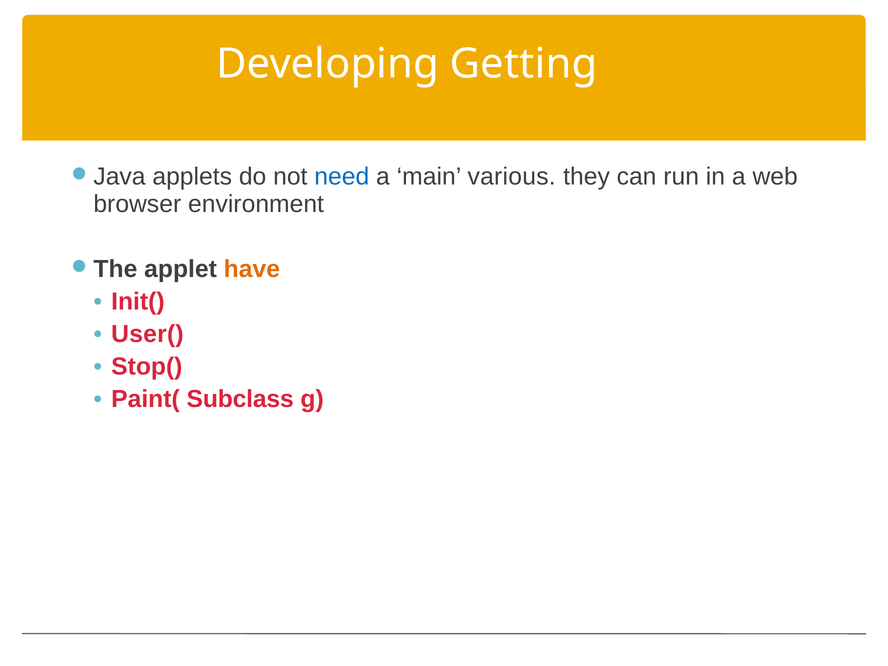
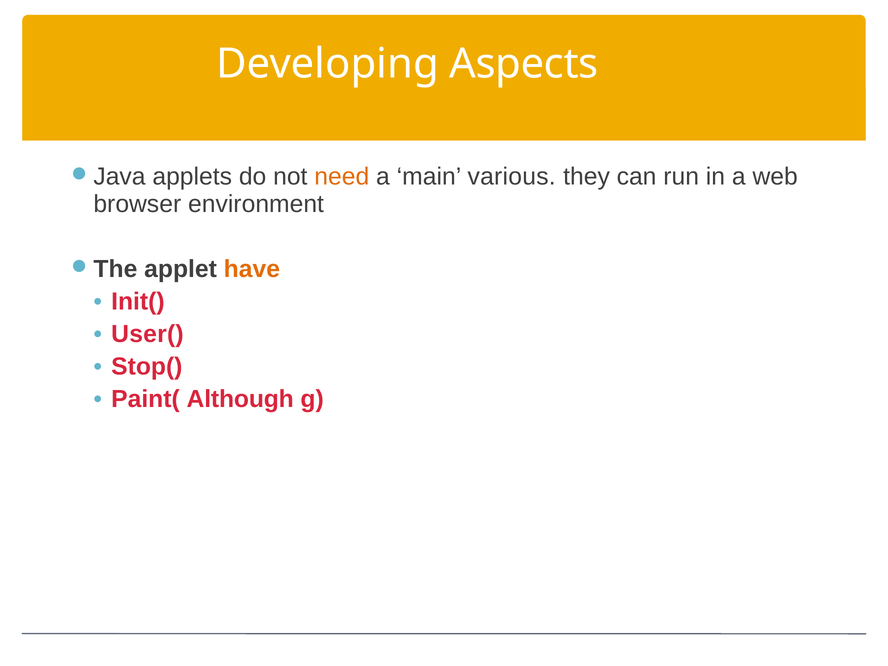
Getting: Getting -> Aspects (524, 64)
need colour: blue -> orange (342, 177)
Subclass: Subclass -> Although (240, 399)
